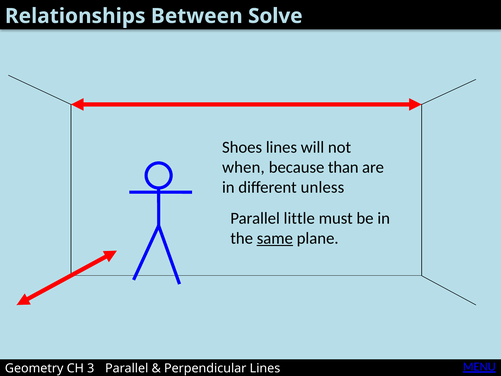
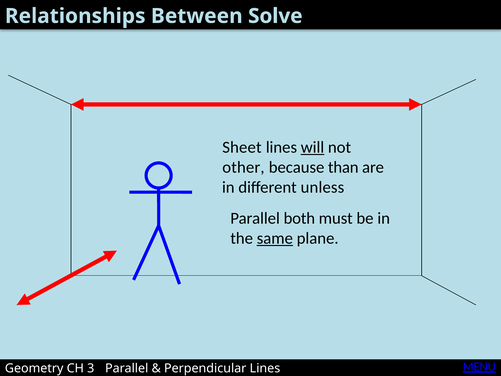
Shoes: Shoes -> Sheet (242, 147)
will underline: none -> present (312, 147)
when: when -> other (243, 167)
little: little -> both (299, 218)
